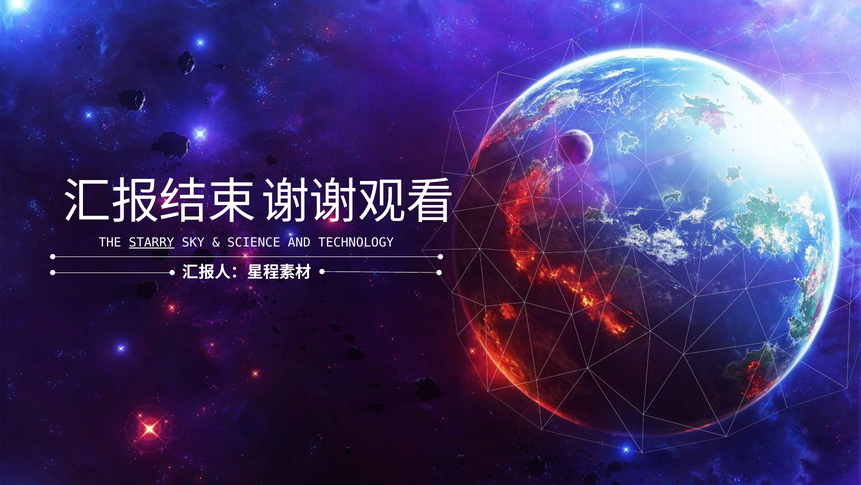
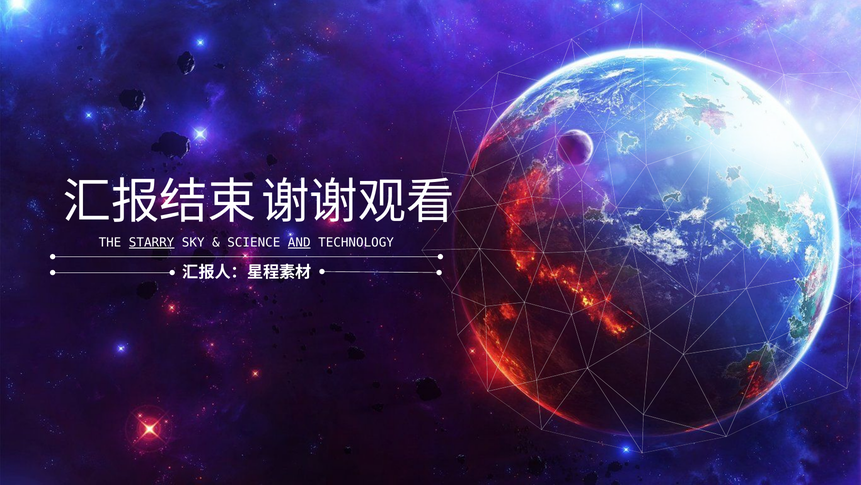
AND underline: none -> present (299, 242)
